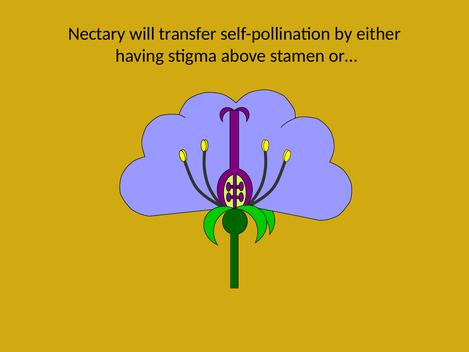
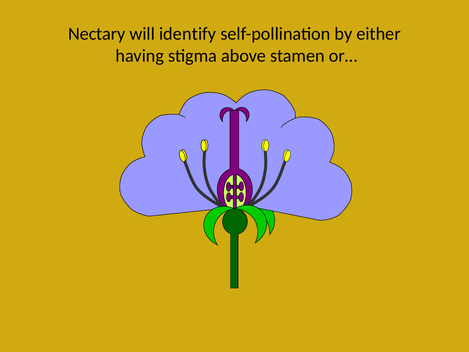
transfer: transfer -> identify (188, 34)
